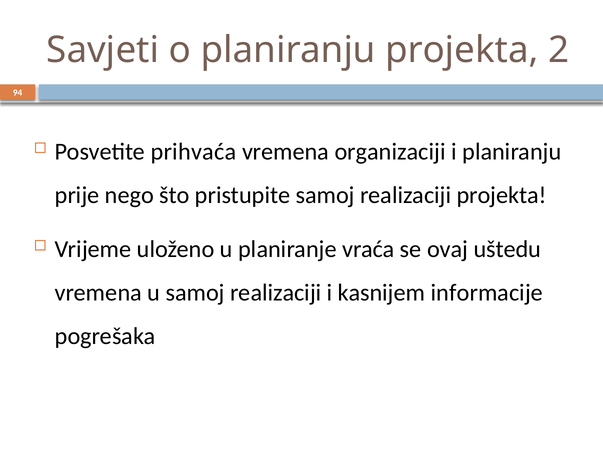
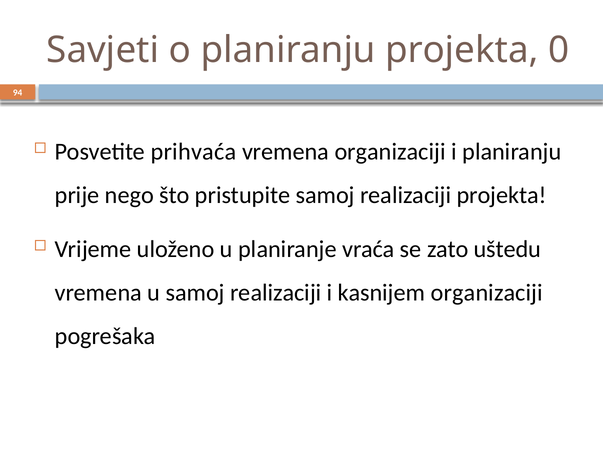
2: 2 -> 0 (559, 50)
ovaj: ovaj -> zato (448, 249)
kasnijem informacije: informacije -> organizaciji (487, 293)
